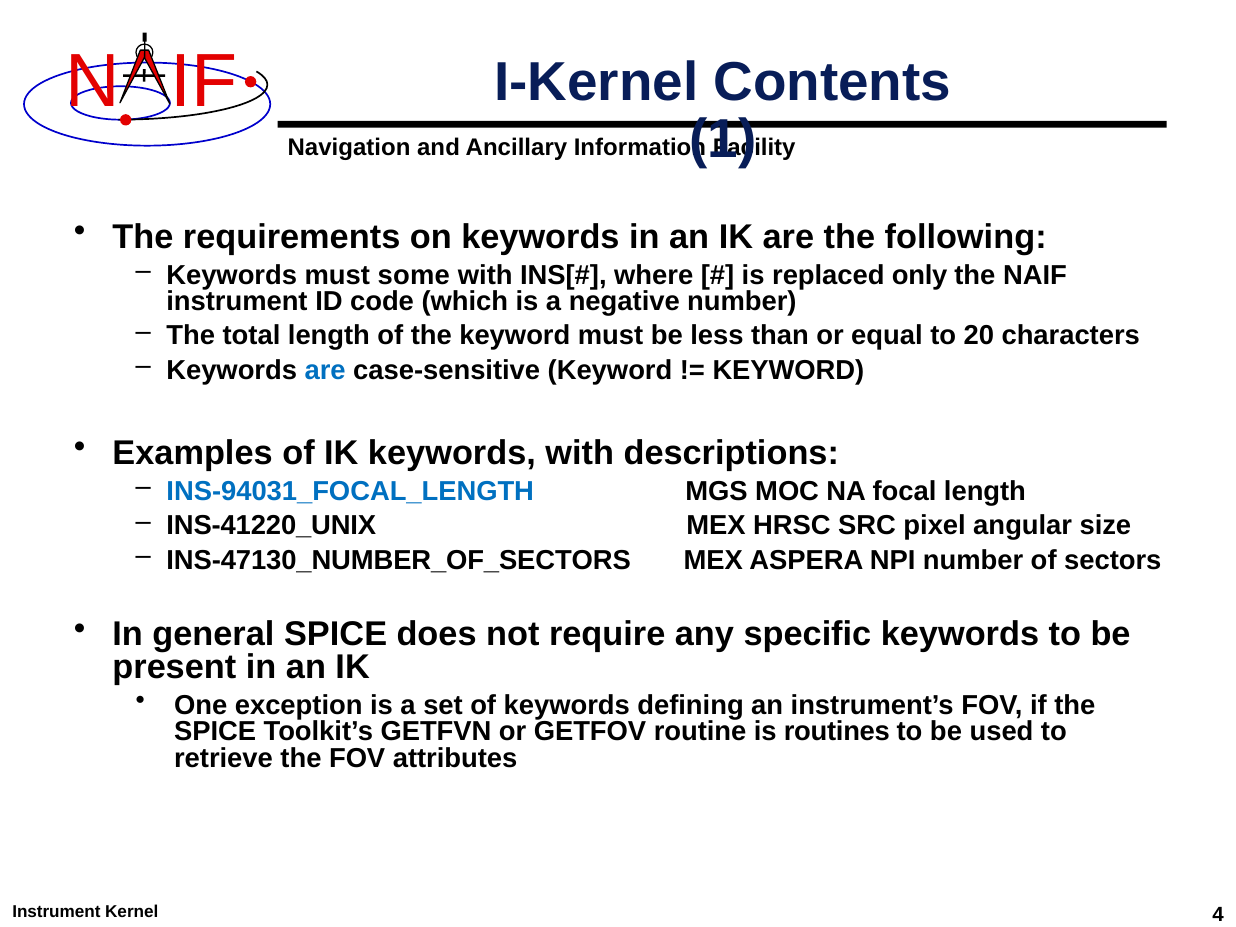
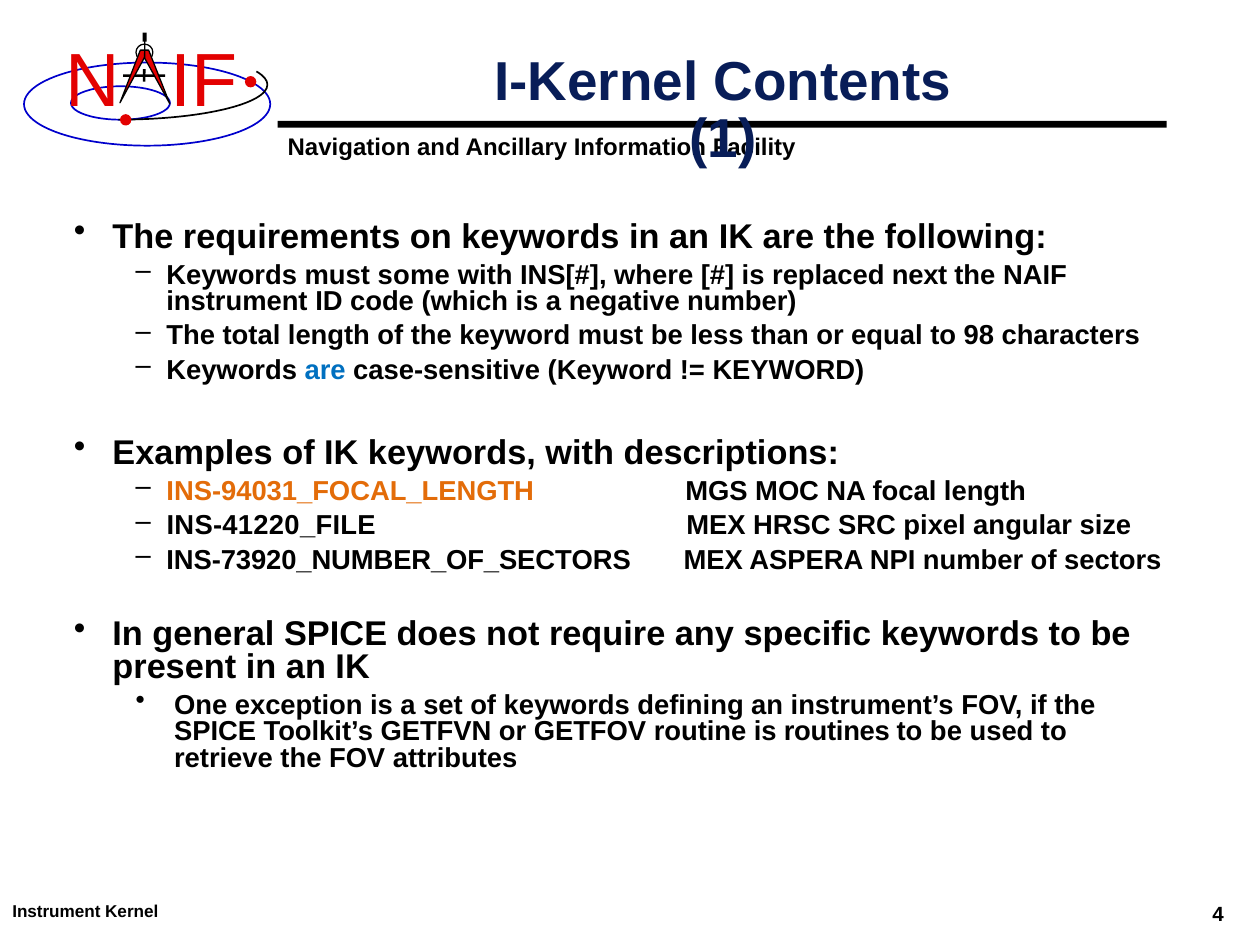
only: only -> next (920, 275)
20: 20 -> 98 (979, 336)
INS-94031_FOCAL_LENGTH colour: blue -> orange (350, 492)
INS-41220_UNIX: INS-41220_UNIX -> INS-41220_FILE (271, 526)
INS-47130_NUMBER_OF_SECTORS: INS-47130_NUMBER_OF_SECTORS -> INS-73920_NUMBER_OF_SECTORS (399, 561)
